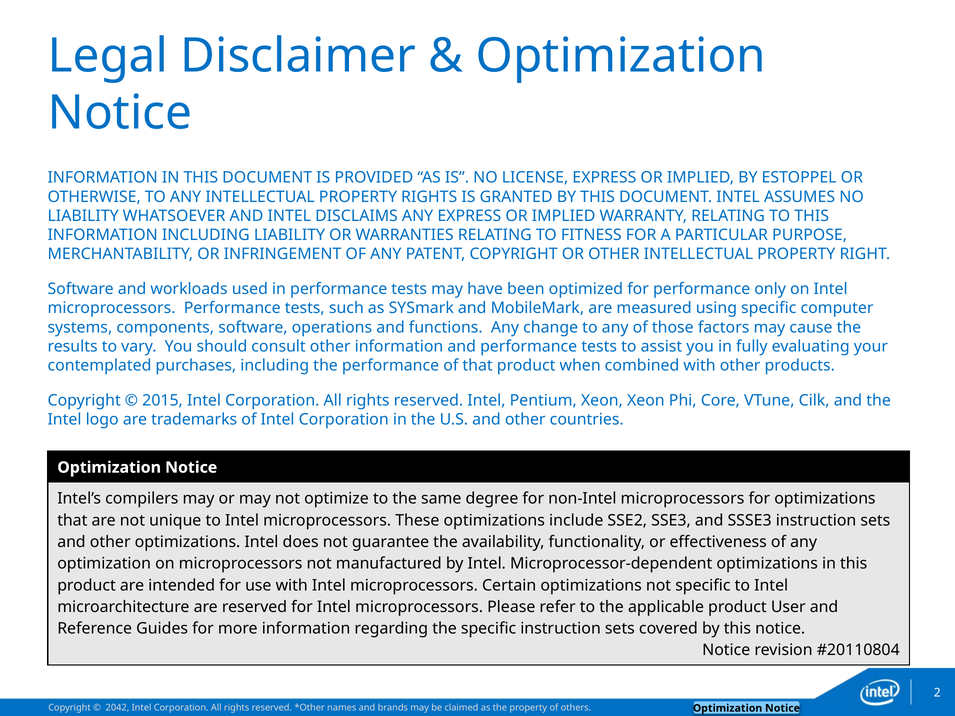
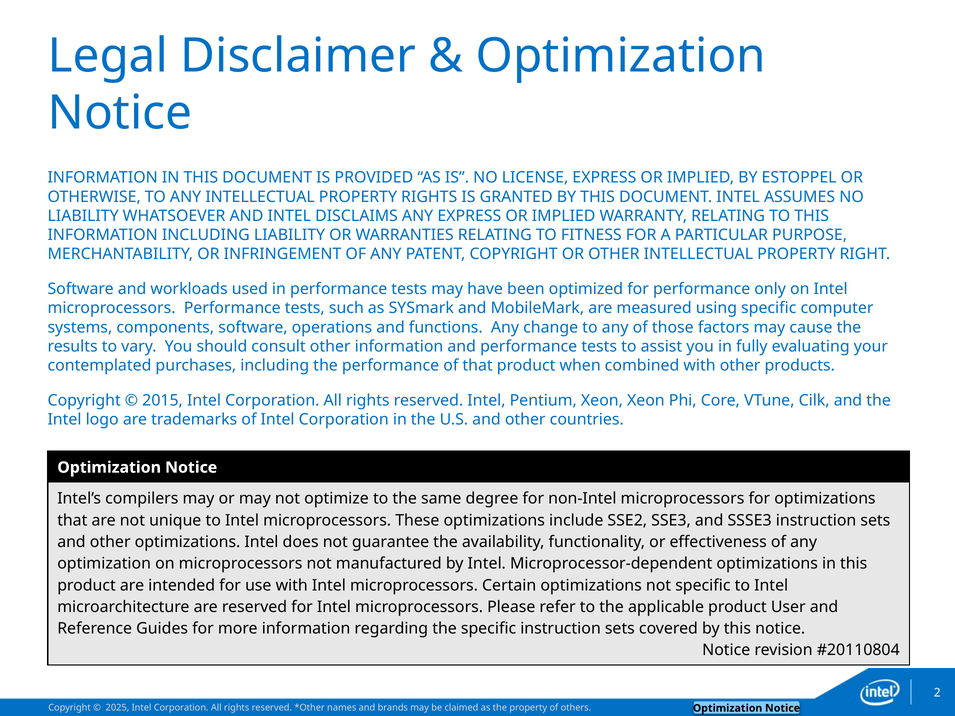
2042: 2042 -> 2025 (117, 708)
